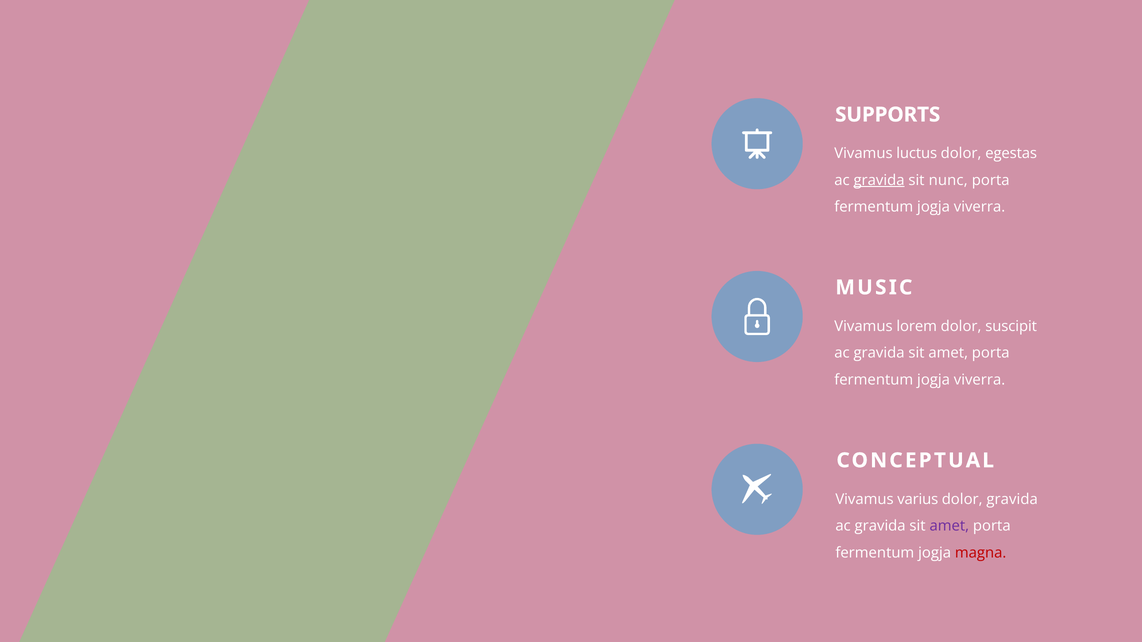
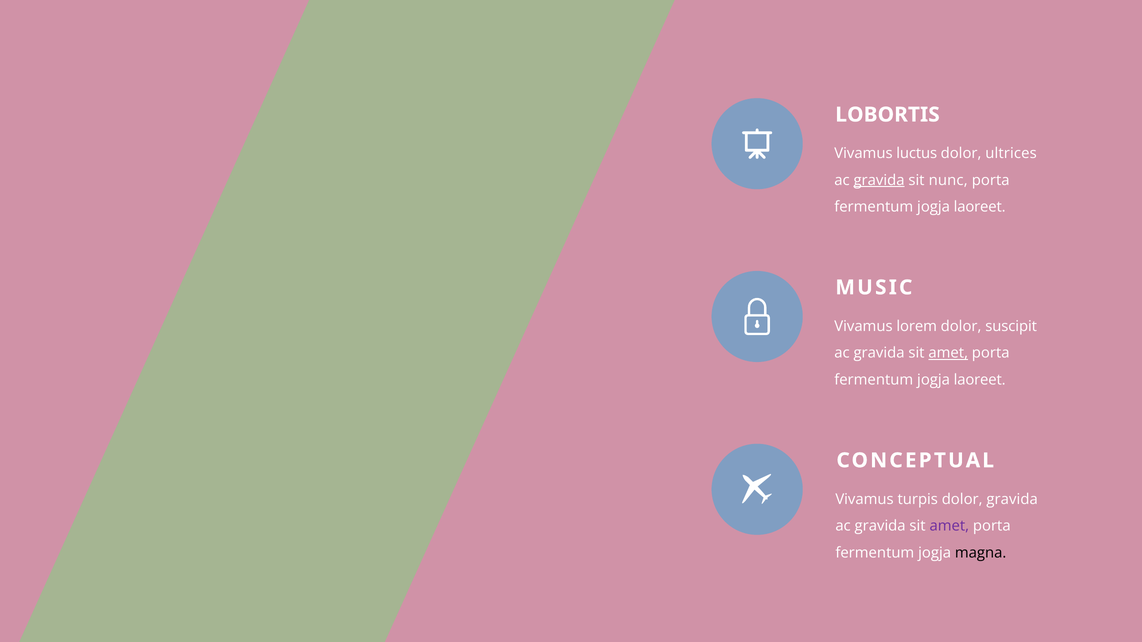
SUPPORTS: SUPPORTS -> LOBORTIS (888, 115)
egestas: egestas -> ultrices (1011, 154)
viverra: viverra -> laoreet (980, 207)
amet underline: none -> present (948, 353)
viverra: viverra -> laoreet (980, 380)
varius: varius -> turpis (918, 499)
magna colour: red -> black (981, 553)
